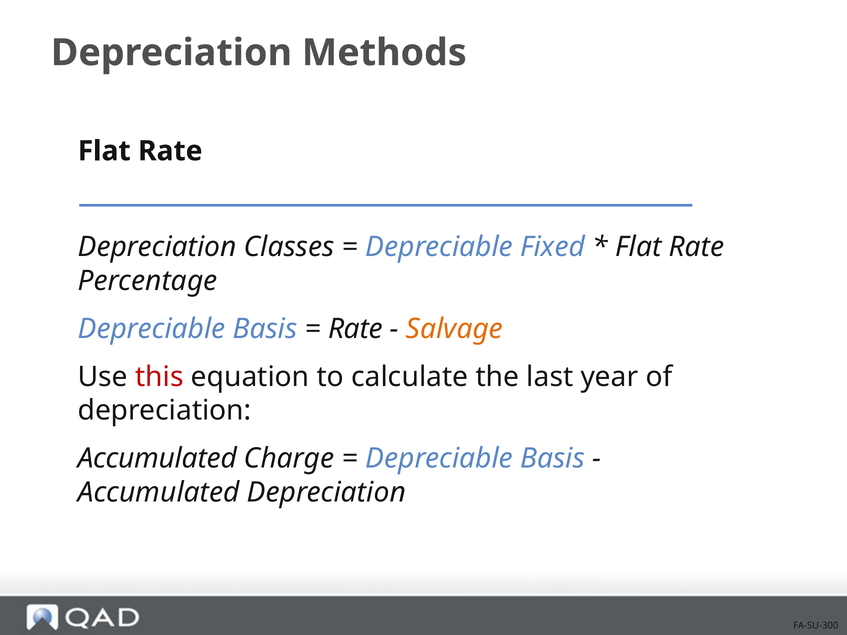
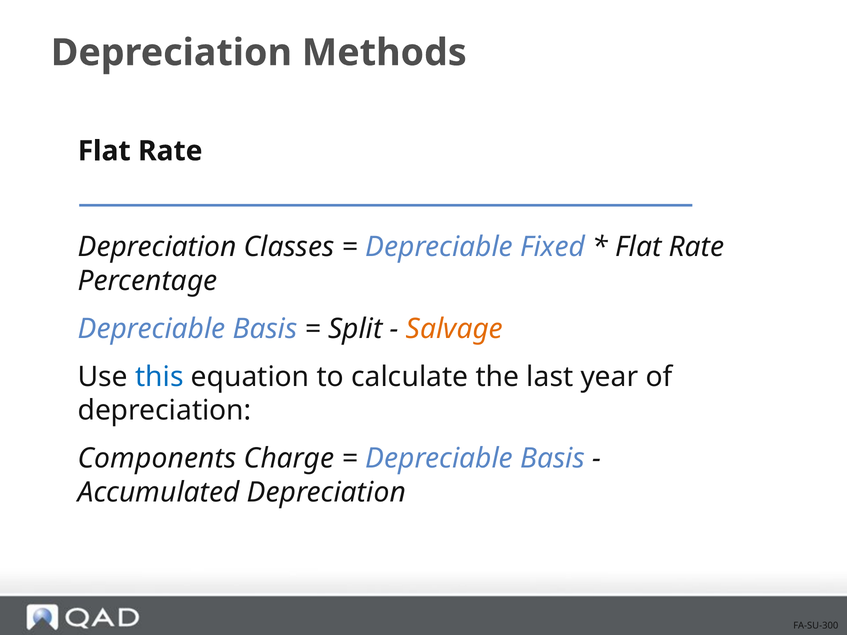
Rate: Rate -> Split (355, 329)
this colour: red -> blue (159, 377)
Accumulated: Accumulated -> Components (157, 459)
